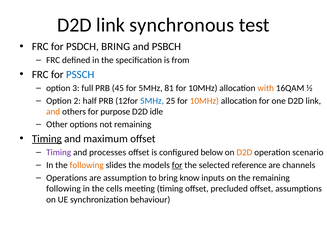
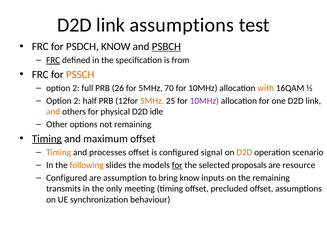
link synchronous: synchronous -> assumptions (182, 25)
PSDCH BRING: BRING -> KNOW (116, 47)
PSBCH underline: none -> present (166, 47)
FRC underline: none -> present (53, 60)
PSSCH colour: blue -> orange (80, 75)
3: 3 -> 2 (76, 88)
45: 45 -> 26 (118, 88)
81: 81 -> 70 (169, 88)
5MHz colour: blue -> orange (152, 101)
10MHz colour: orange -> purple (204, 101)
purpose: purpose -> physical (115, 112)
Timing colour: purple -> orange (59, 153)
below: below -> signal (212, 153)
reference: reference -> proposals (249, 165)
channels: channels -> resource (299, 165)
Operations: Operations -> Configured (67, 178)
following: following -> transmits (64, 189)
cells: cells -> only (114, 189)
